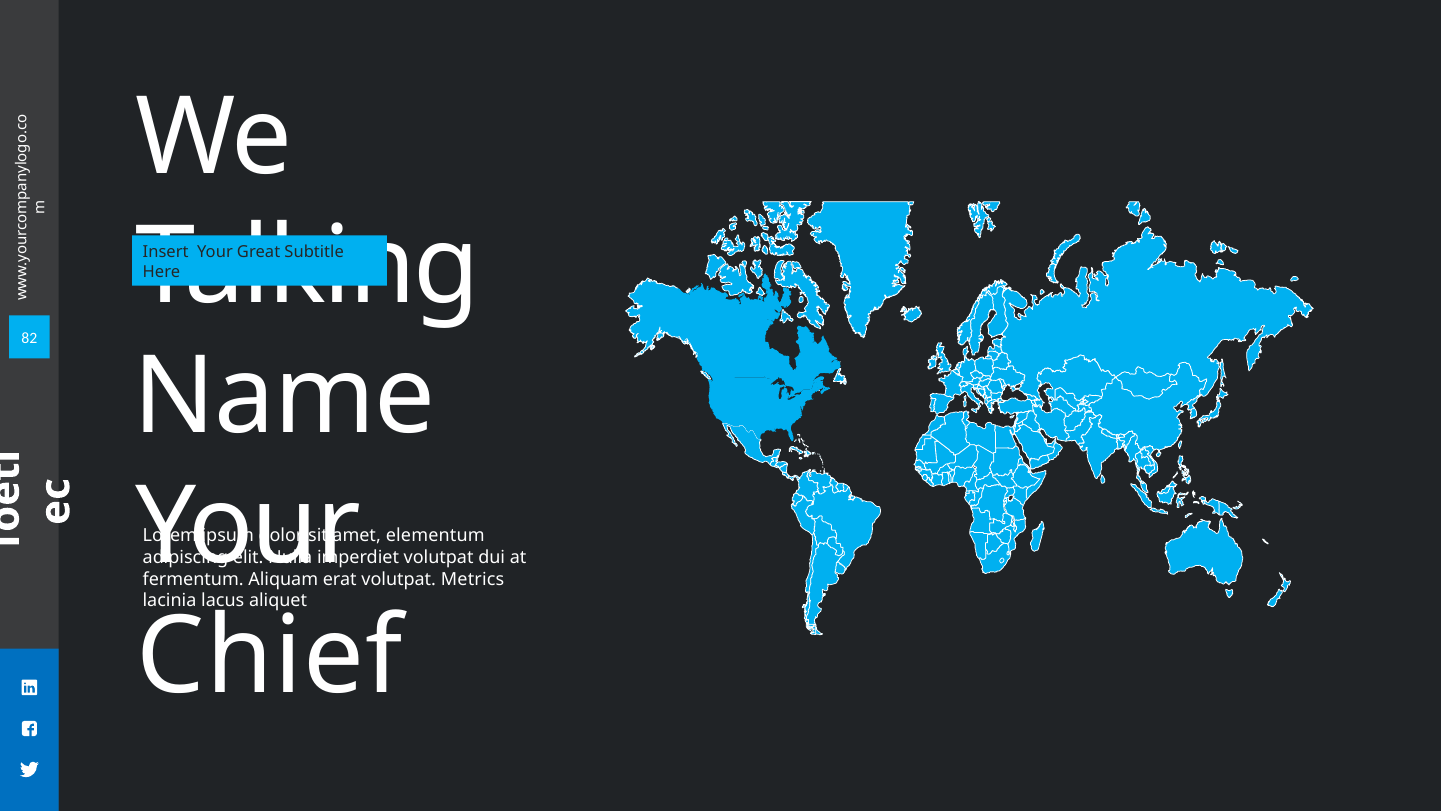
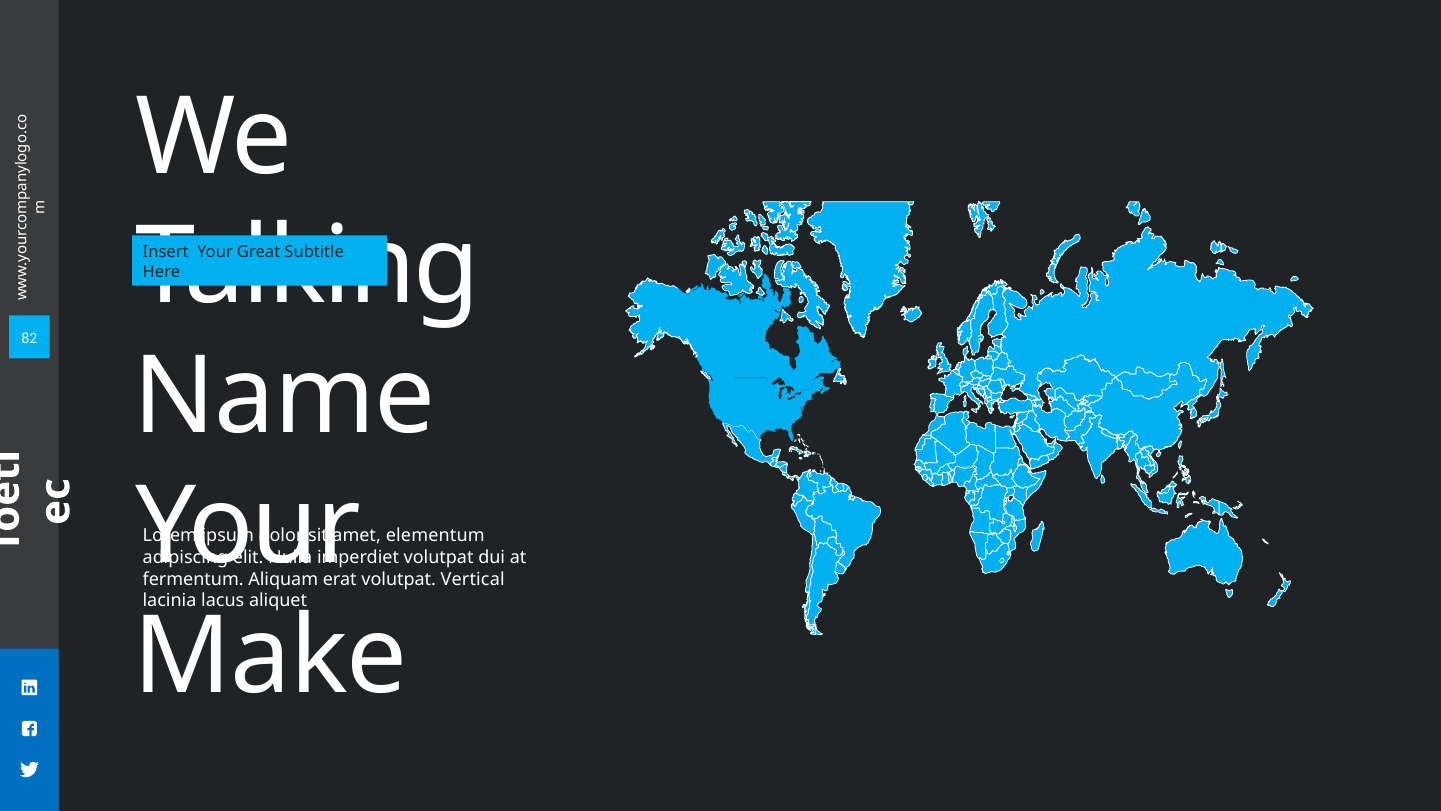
Metrics: Metrics -> Vertical (473, 579)
Chief: Chief -> Make (271, 656)
